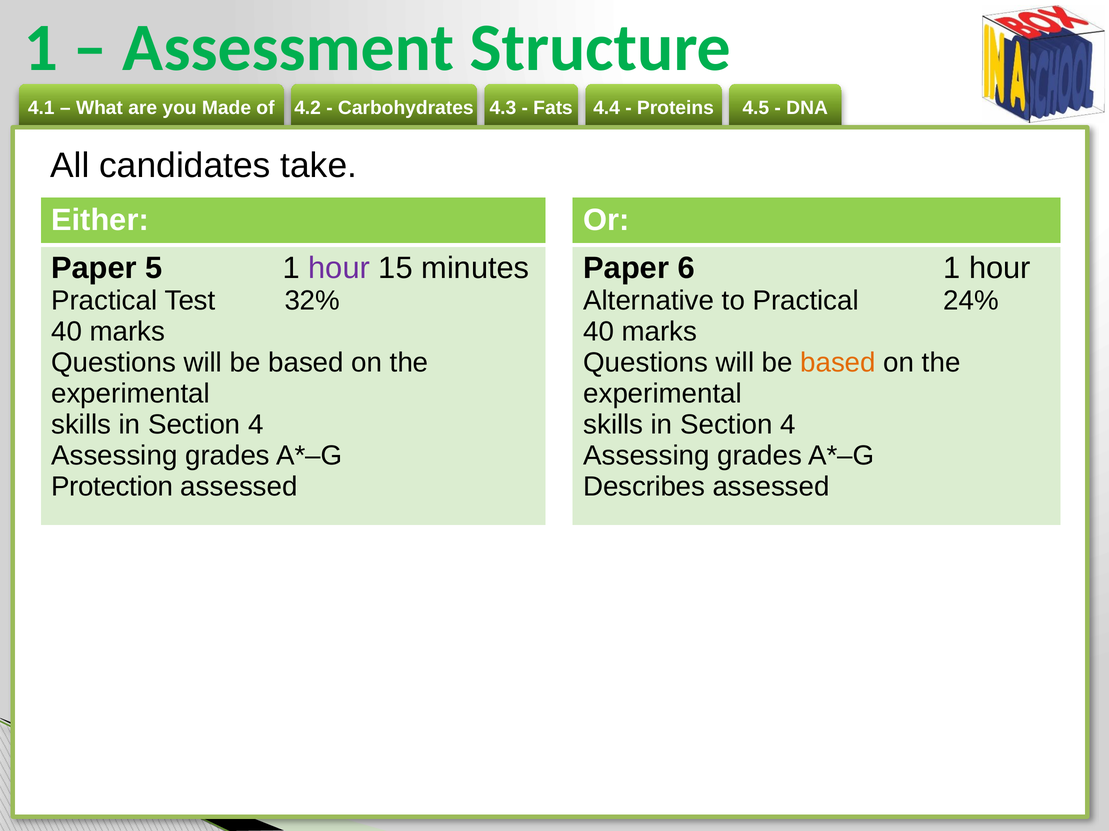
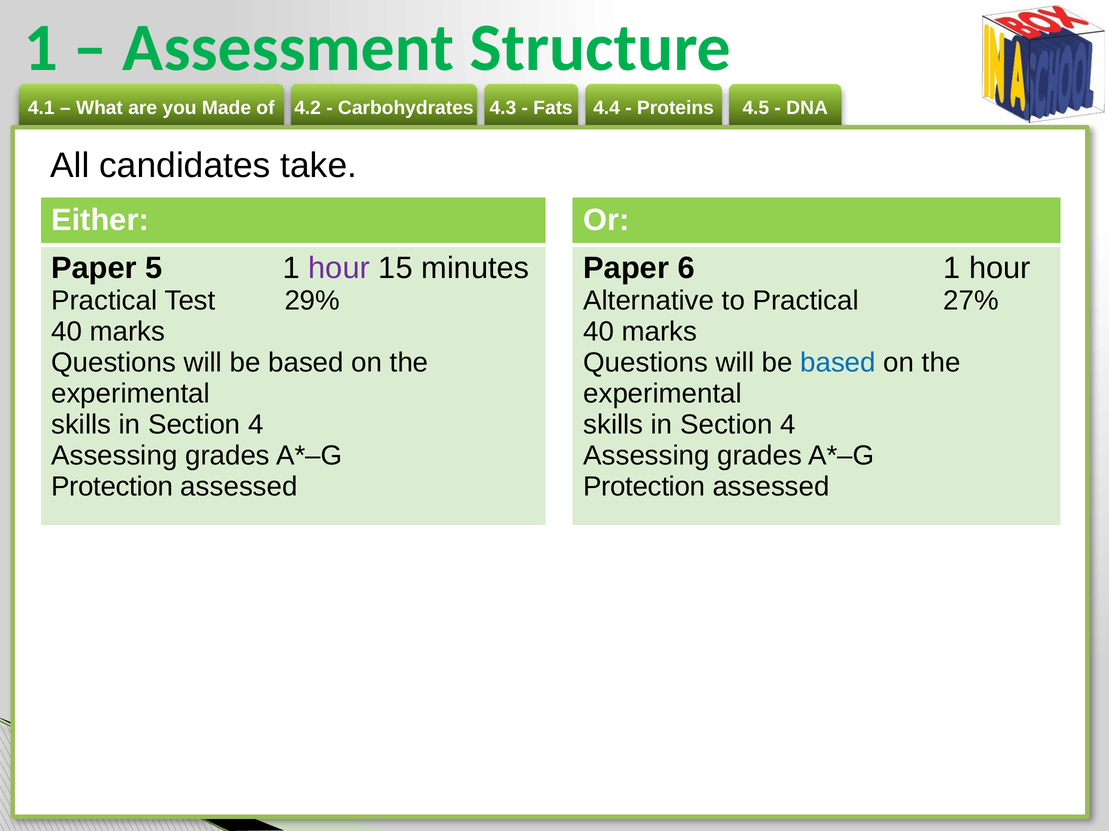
32%: 32% -> 29% (312, 301)
24%: 24% -> 27% (971, 301)
based colour: orange -> blue (838, 363)
Describes: Describes -> Protection (644, 487)
